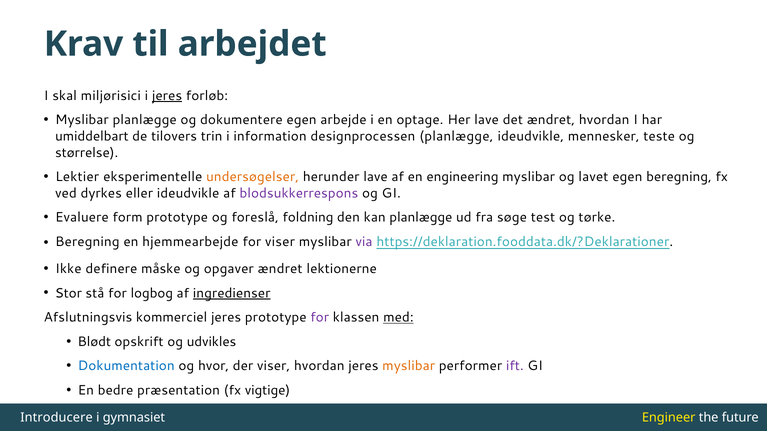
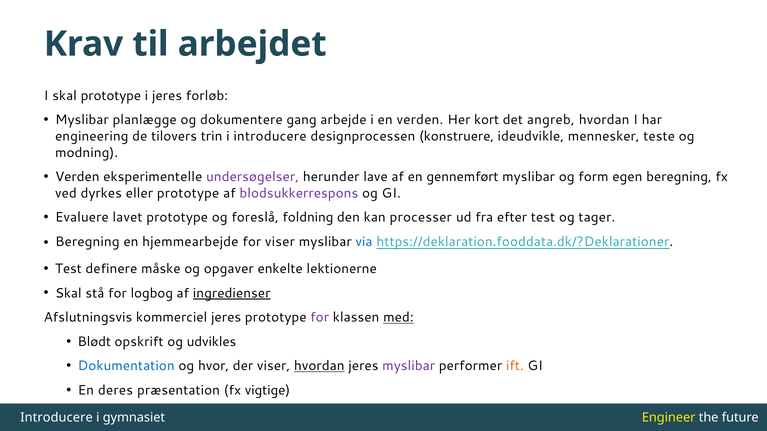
skal miljørisici: miljørisici -> prototype (111, 96)
jeres underline: present -> none (167, 96)
dokumentere egen: egen -> gang (302, 120)
en optage: optage -> verden (420, 120)
Her lave: lave -> kort (487, 120)
det ændret: ændret -> angreb (551, 120)
umiddelbart: umiddelbart -> engineering (92, 136)
i information: information -> introducere (270, 136)
designprocessen planlægge: planlægge -> konstruere (457, 136)
størrelse: størrelse -> modning (87, 153)
Lektier: Lektier -> Verden (77, 177)
undersøgelser colour: orange -> purple (253, 177)
engineering: engineering -> gennemført (463, 177)
lavet: lavet -> form (593, 177)
eller ideudvikle: ideudvikle -> prototype (188, 193)
form: form -> lavet (127, 218)
kan planlægge: planlægge -> processer (421, 218)
søge: søge -> efter (512, 218)
tørke: tørke -> tager (597, 218)
via colour: purple -> blue (364, 242)
Ikke: Ikke -> Test (68, 269)
opgaver ændret: ændret -> enkelte (280, 269)
Stor: Stor -> Skal (68, 293)
hvordan underline: none -> present (319, 366)
myslibar colour: orange -> purple (409, 366)
ift colour: purple -> orange (515, 366)
bedre: bedre -> deres (115, 391)
